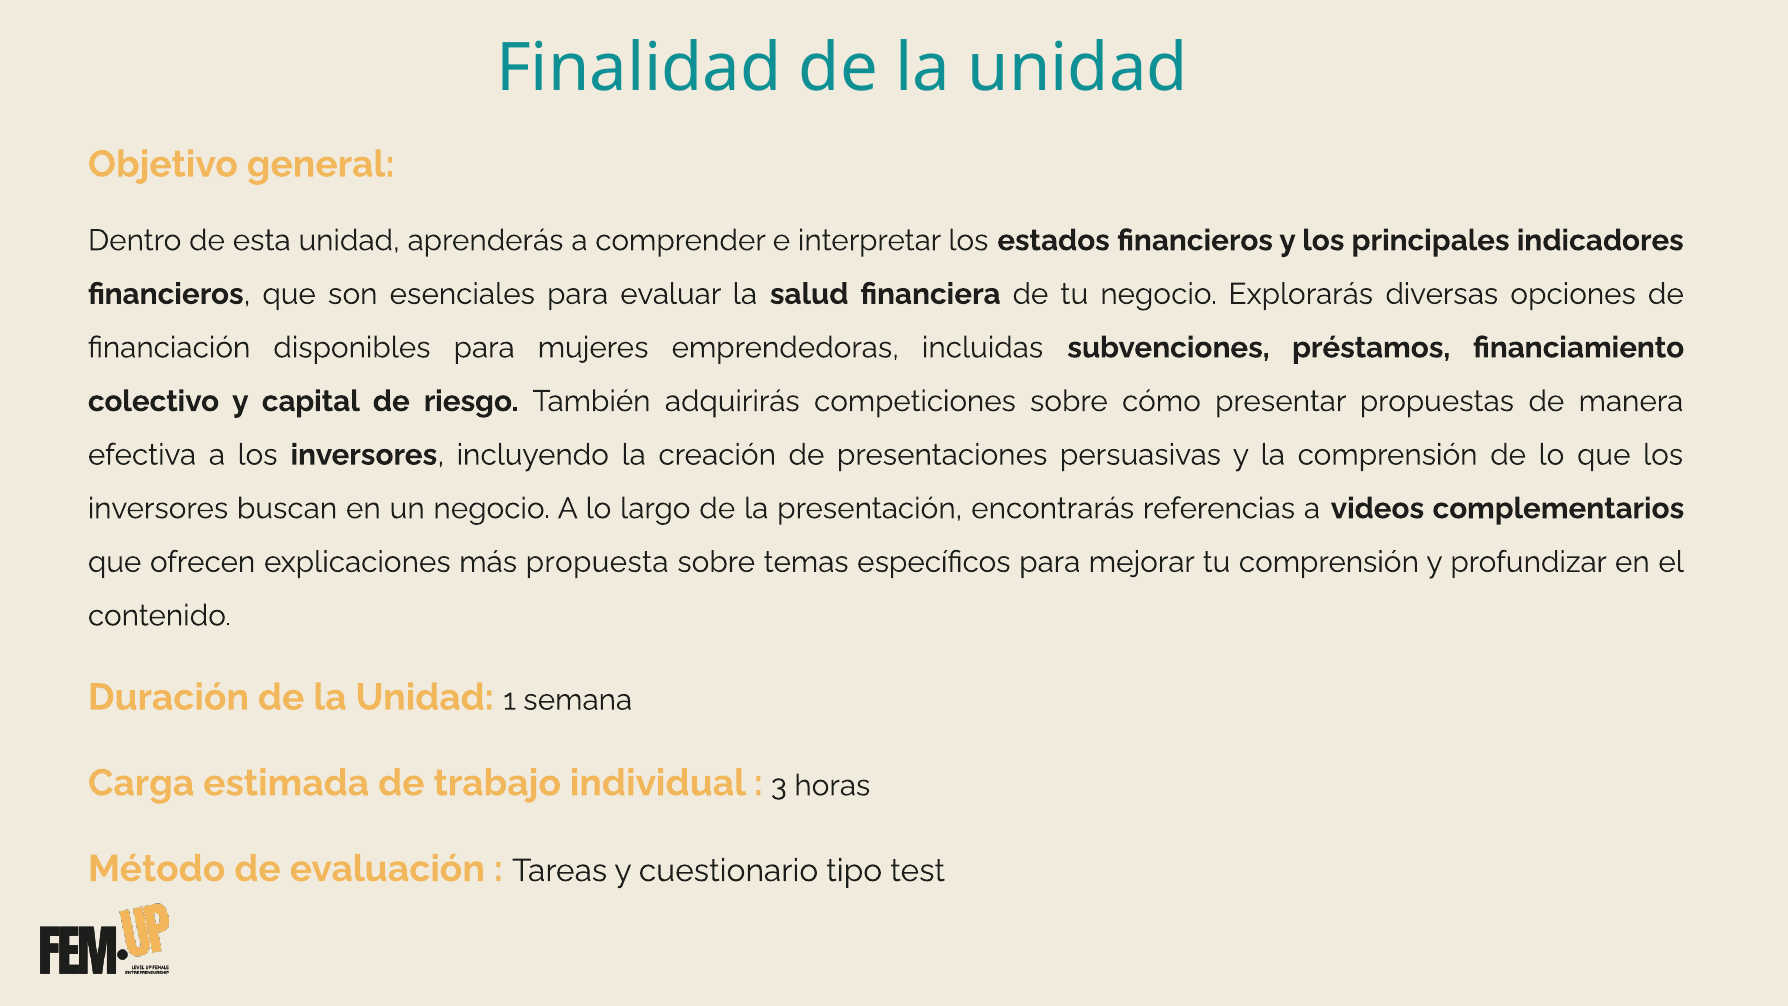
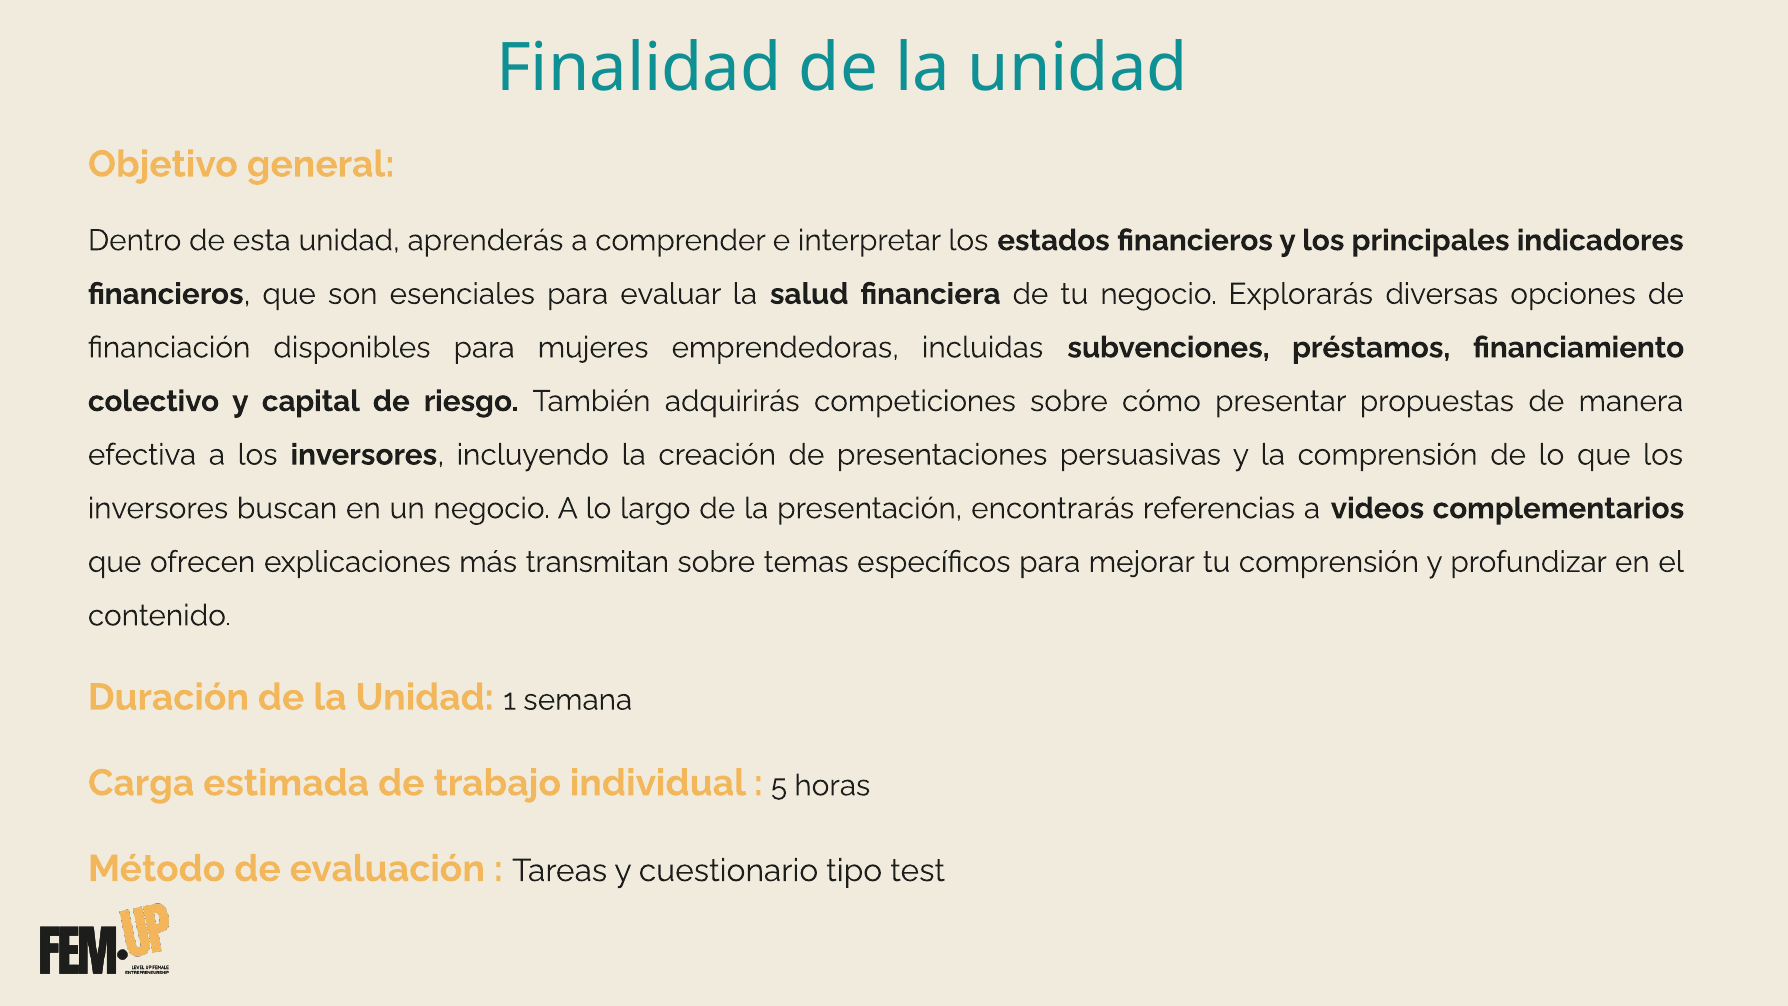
propuesta: propuesta -> transmitan (597, 562)
3: 3 -> 5 (779, 785)
